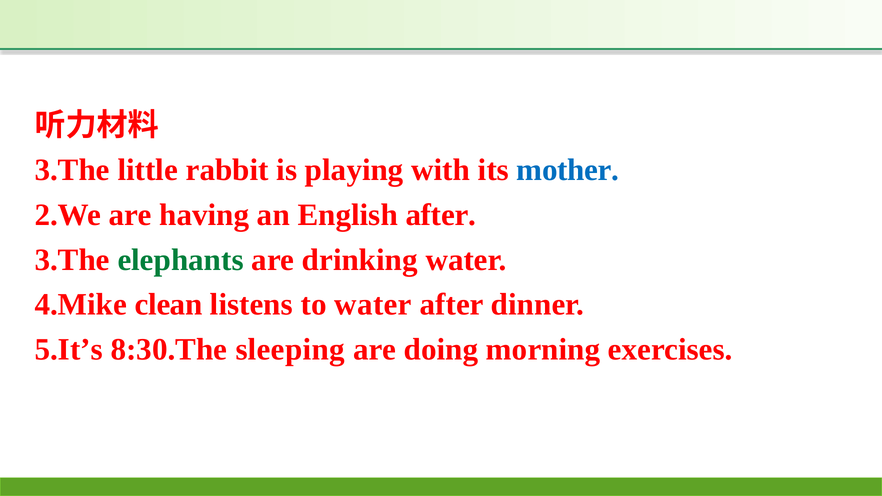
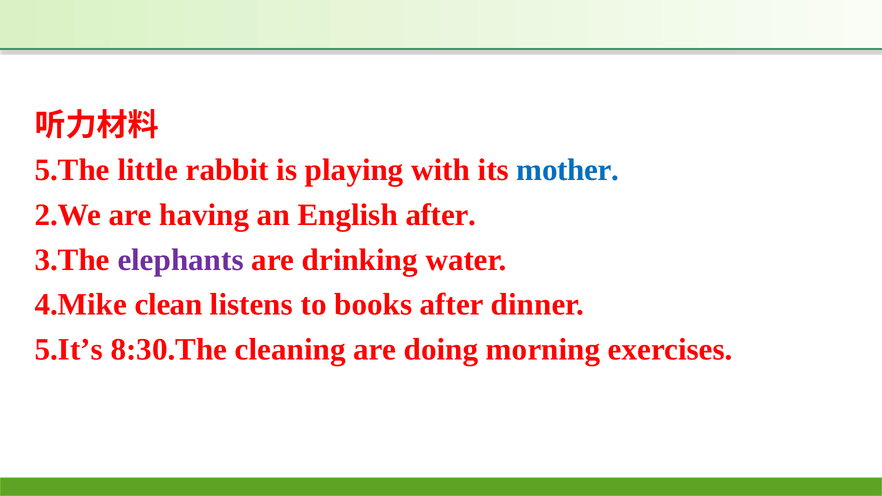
3.The: 3.The -> 5.The (72, 170)
elephants colour: green -> purple (181, 260)
to water: water -> books (373, 305)
sleeping: sleeping -> cleaning (290, 349)
